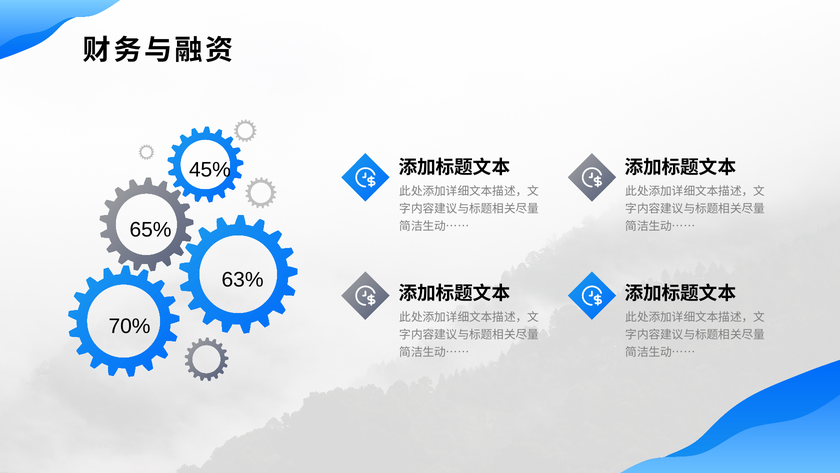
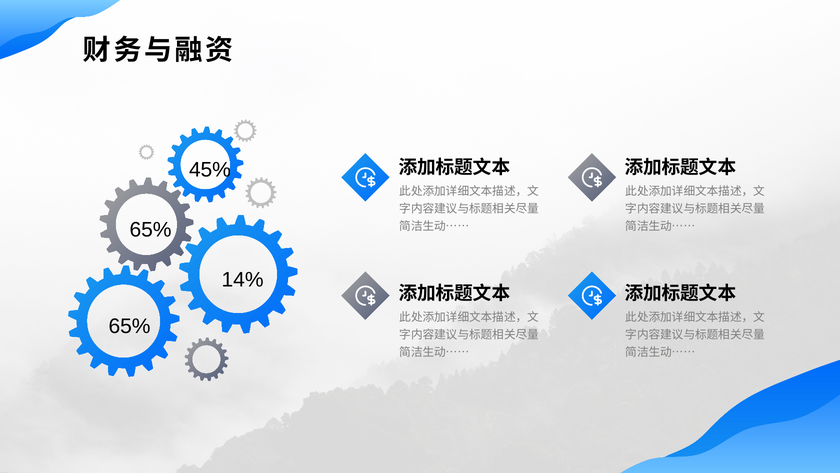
63%: 63% -> 14% (243, 279)
70%: 70% -> 65% (130, 326)
